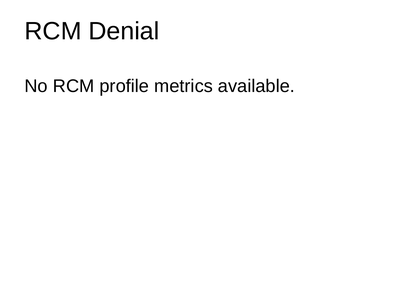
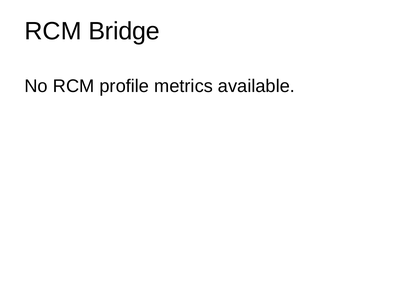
Denial: Denial -> Bridge (124, 31)
